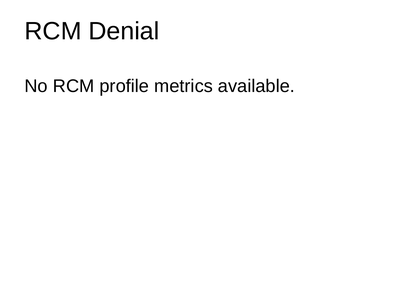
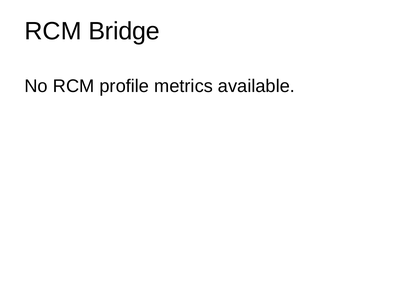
Denial: Denial -> Bridge (124, 31)
